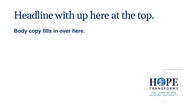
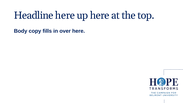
Headline with: with -> here (65, 15)
